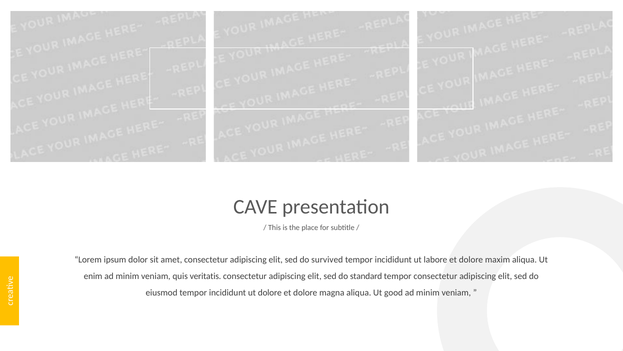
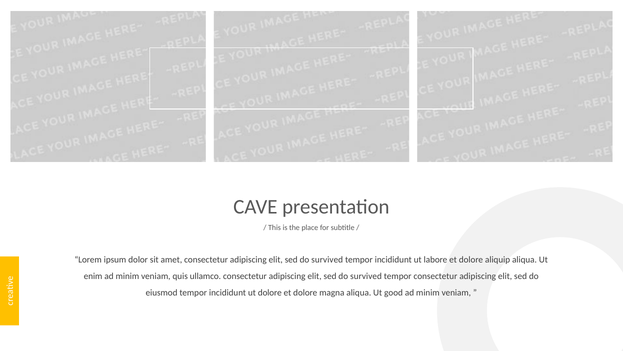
maxim: maxim -> aliquip (498, 259)
veritatis: veritatis -> ullamco (205, 276)
standard: standard -> survived (366, 276)
